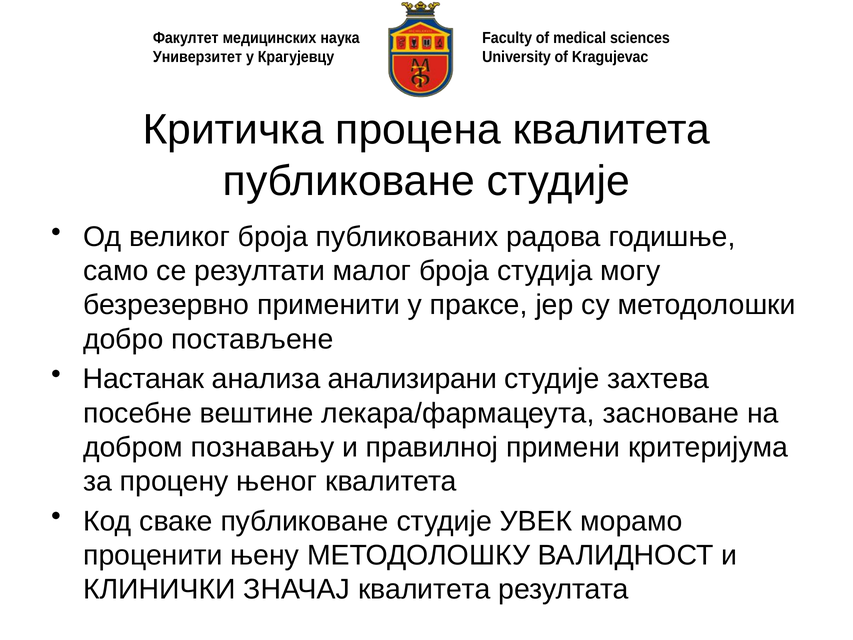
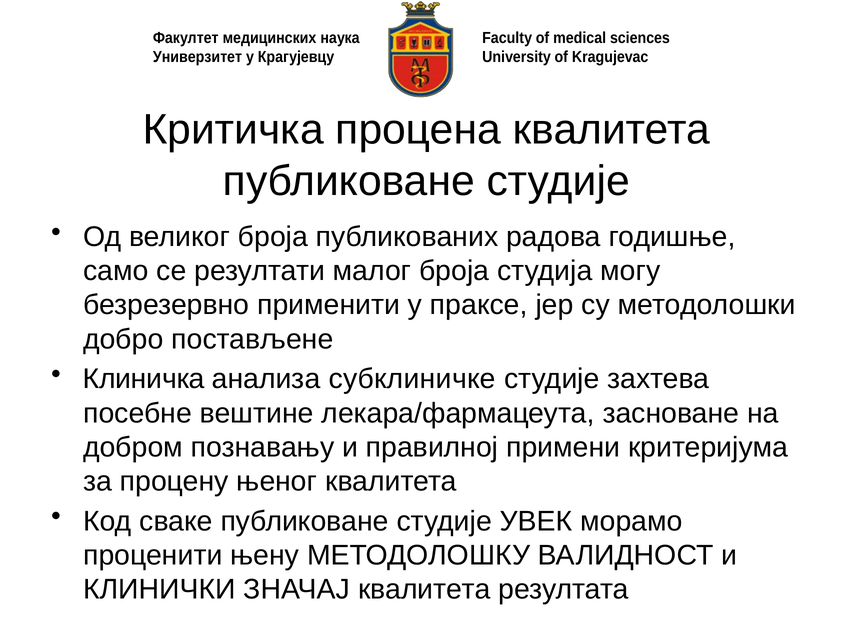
Настанак: Настанак -> Клиничка (144, 379)
анализирани: анализирани -> субклиничке (412, 379)
